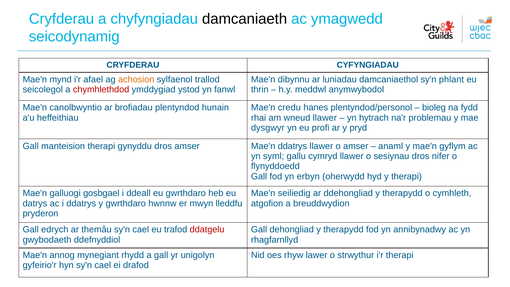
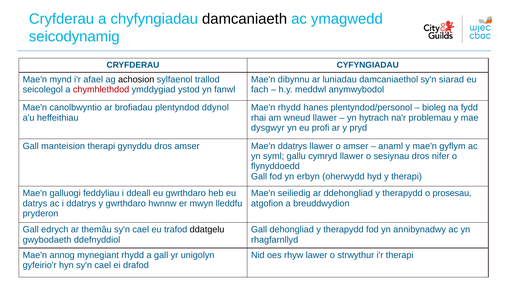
achosion colour: orange -> black (136, 79)
phlant: phlant -> siarad (451, 79)
thrin: thrin -> fach (260, 90)
hunain: hunain -> ddynol (215, 108)
Mae'n credu: credu -> rhydd (289, 108)
gosbgael: gosbgael -> feddyliau (101, 193)
cymhleth: cymhleth -> prosesau (452, 193)
ddatgelu colour: red -> black (207, 230)
